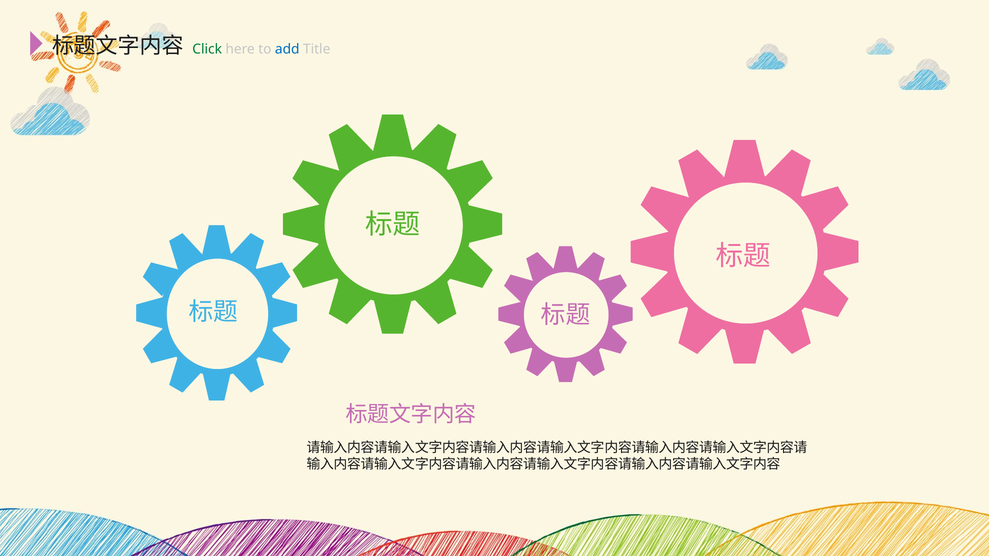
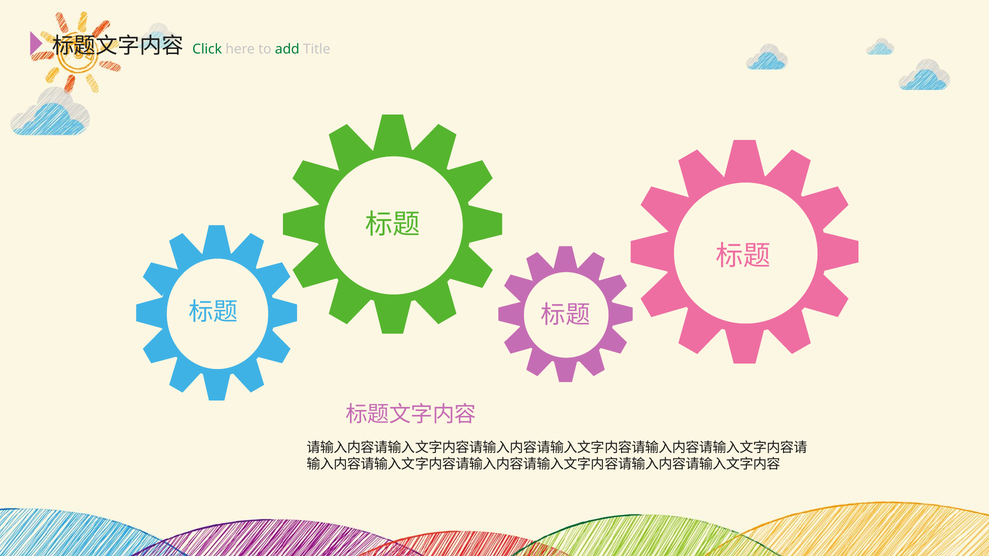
add colour: blue -> green (287, 49)
